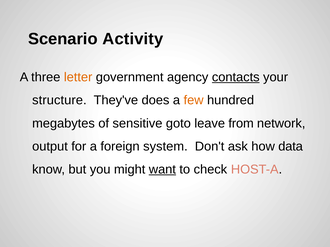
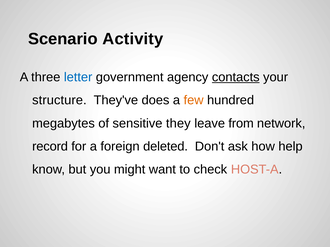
letter colour: orange -> blue (78, 77)
goto: goto -> they (178, 124)
output: output -> record (50, 147)
system: system -> deleted (166, 147)
data: data -> help (291, 147)
want underline: present -> none (162, 170)
